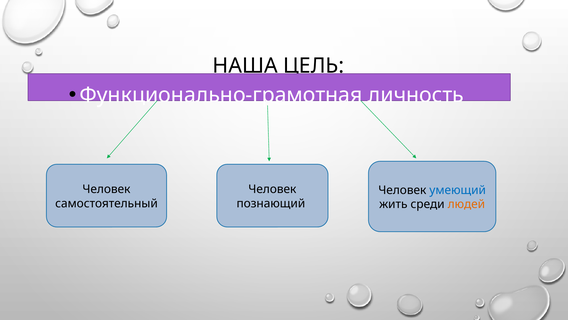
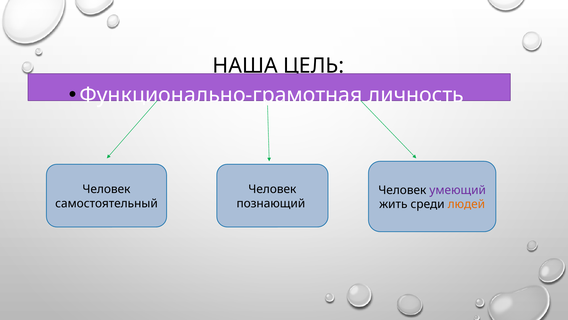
умеющий colour: blue -> purple (458, 190)
